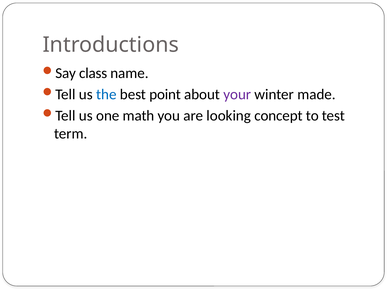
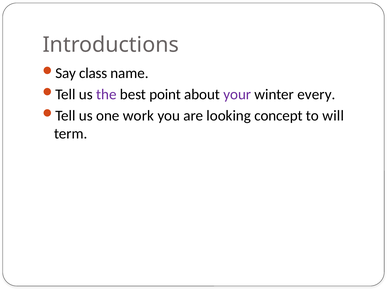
the colour: blue -> purple (106, 94)
made: made -> every (316, 94)
math: math -> work (138, 116)
test: test -> will (333, 116)
